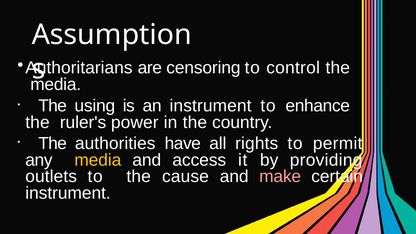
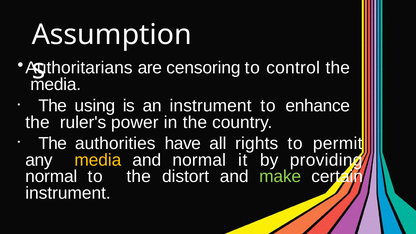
and access: access -> normal (199, 160)
outlets: outlets -> normal (51, 177)
cause: cause -> distort (186, 177)
make colour: pink -> light green (280, 177)
